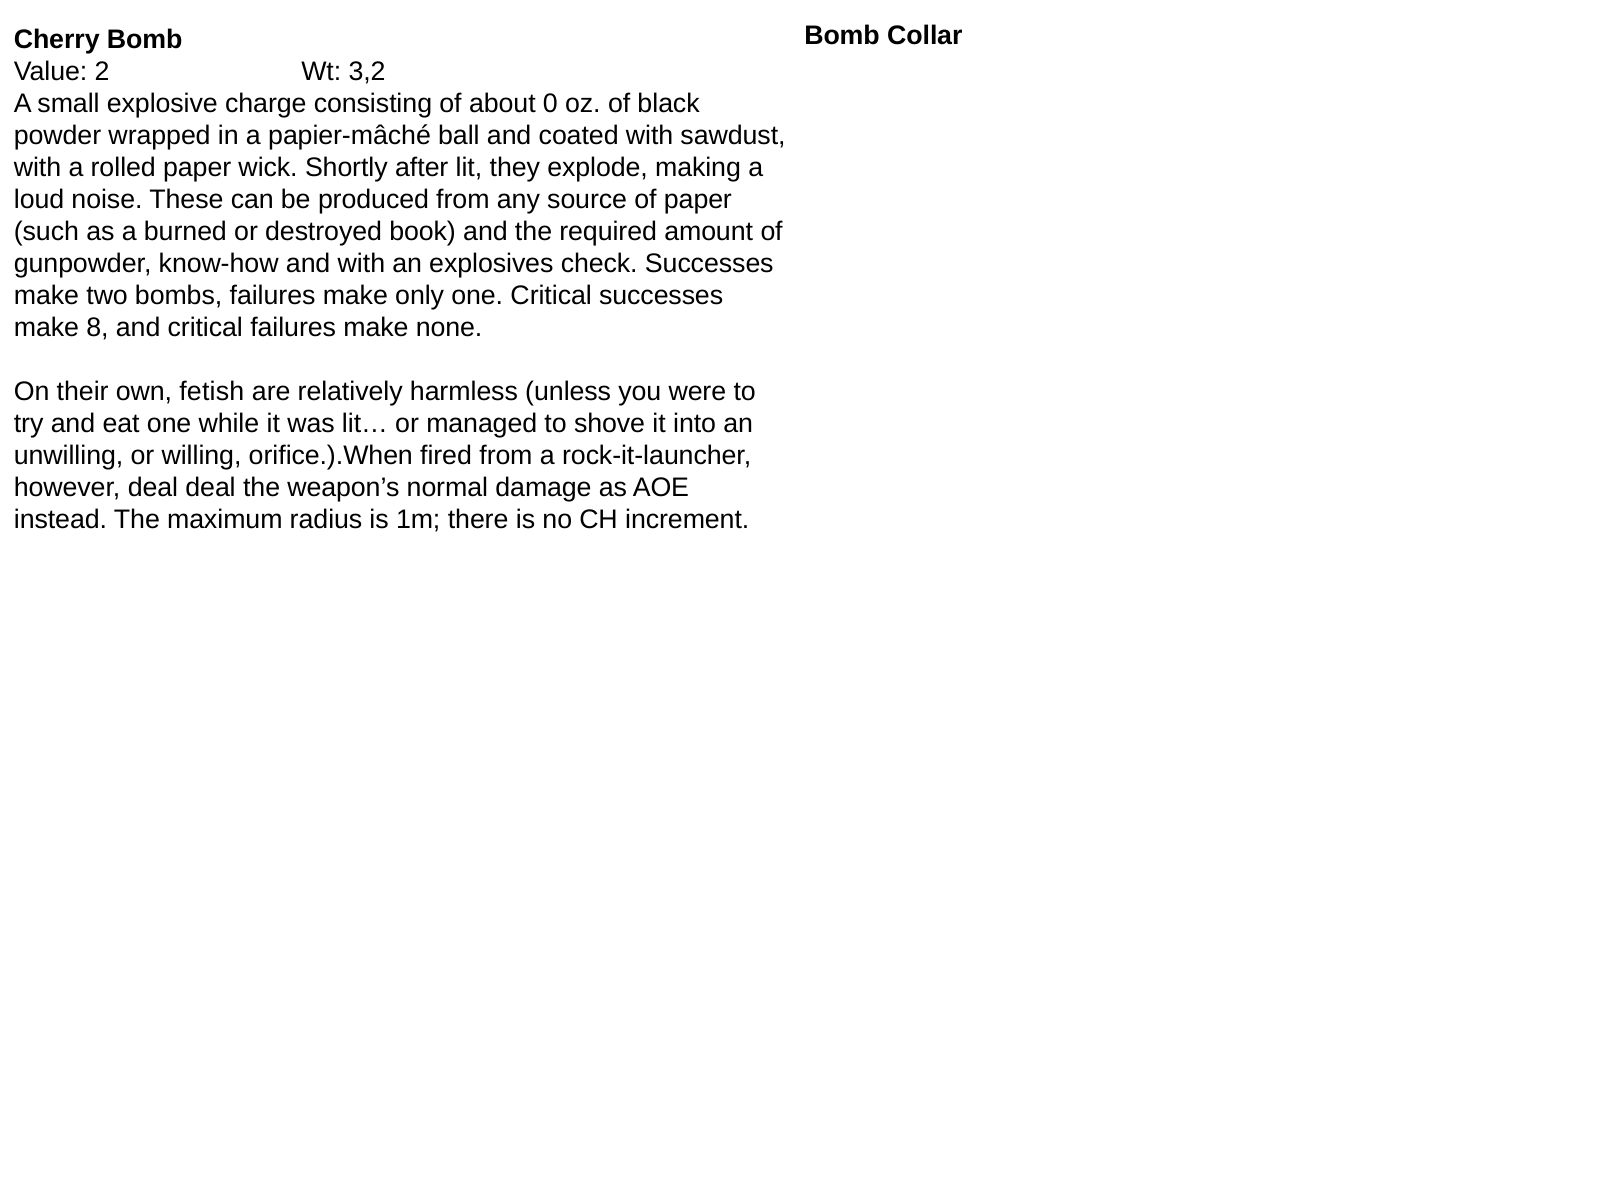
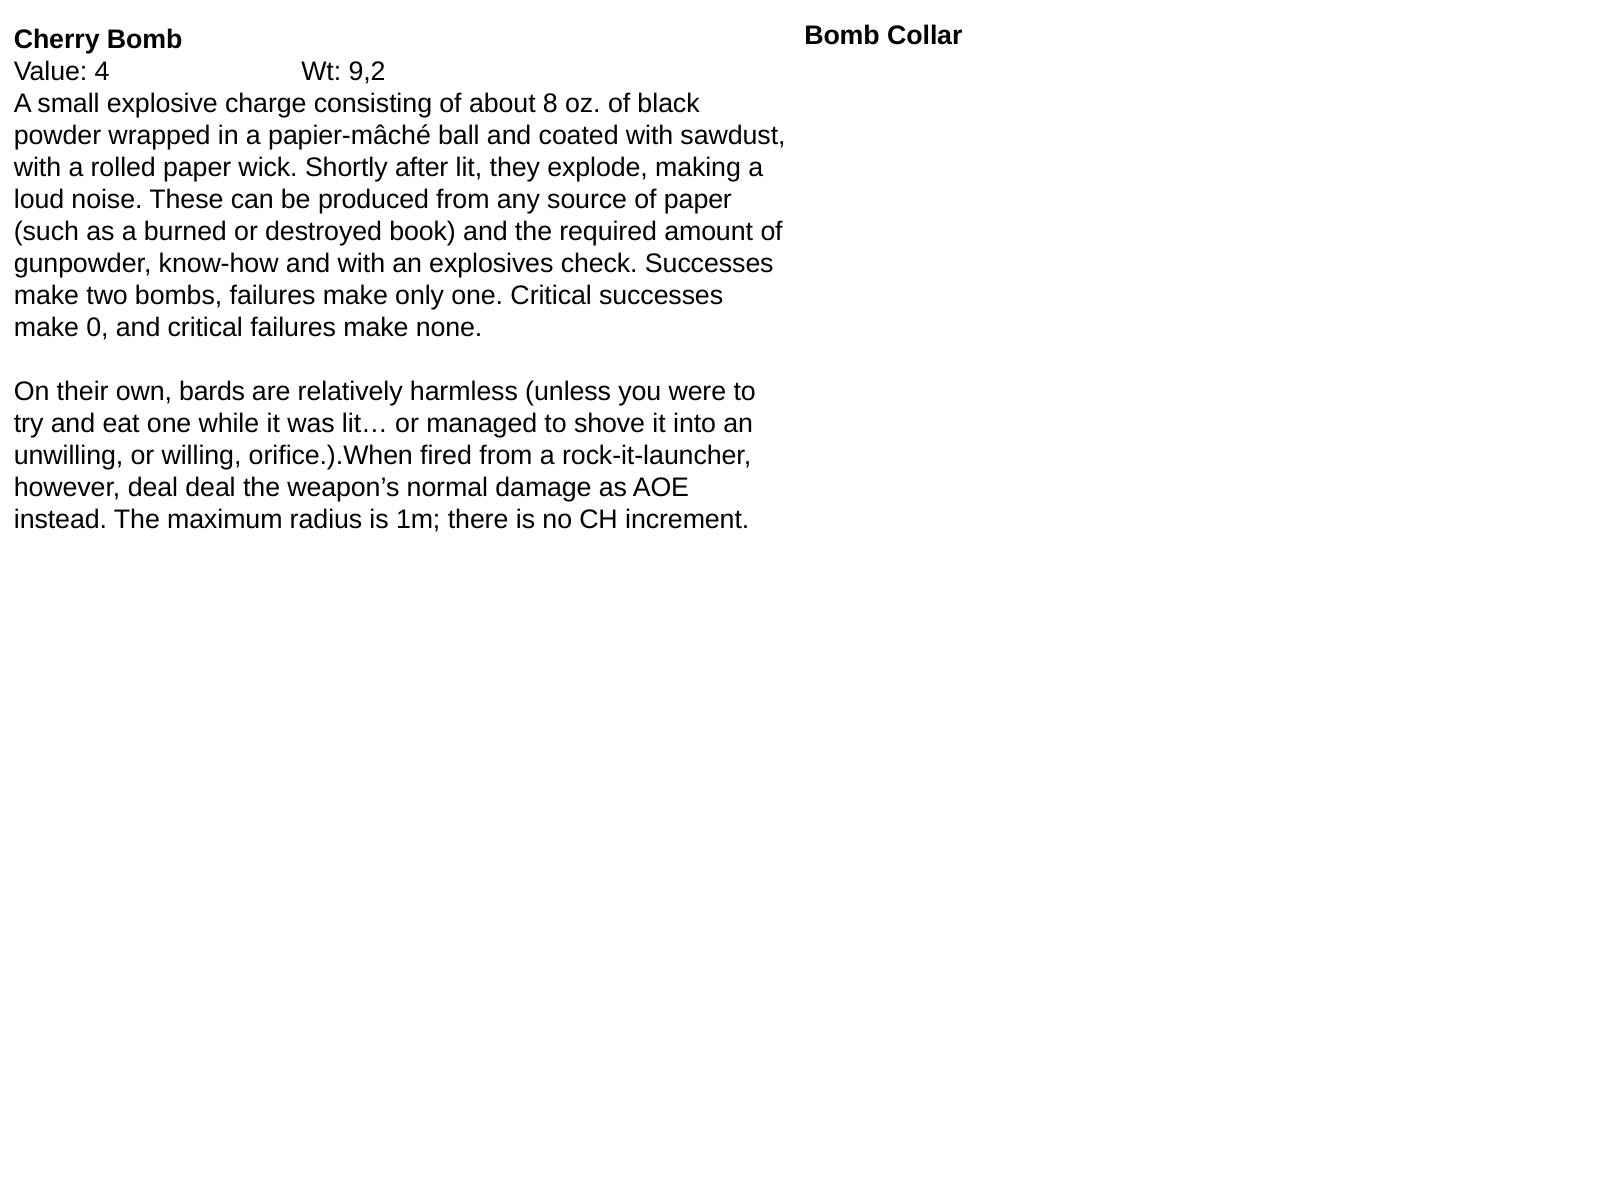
2: 2 -> 4 (102, 72)
3,2: 3,2 -> 9,2 (367, 72)
0: 0 -> 8 (550, 104)
8: 8 -> 0 (97, 328)
fetish: fetish -> bards (212, 391)
